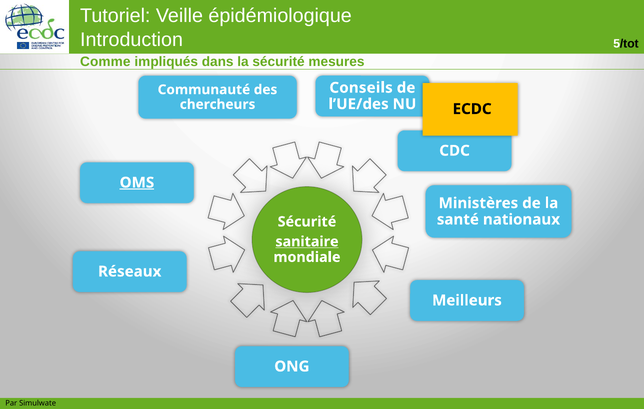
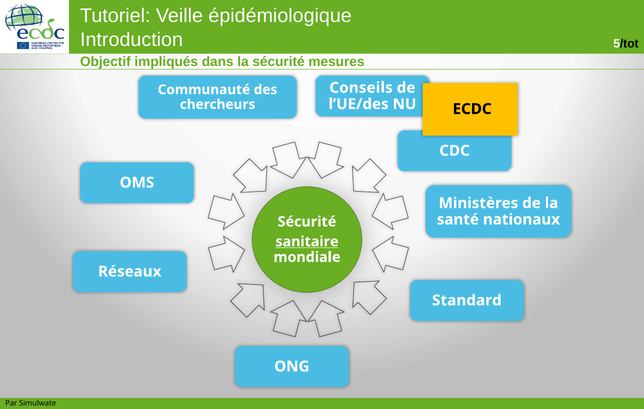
Comme: Comme -> Objectif (105, 62)
OMS underline: present -> none (137, 183)
Meilleurs: Meilleurs -> Standard (467, 300)
